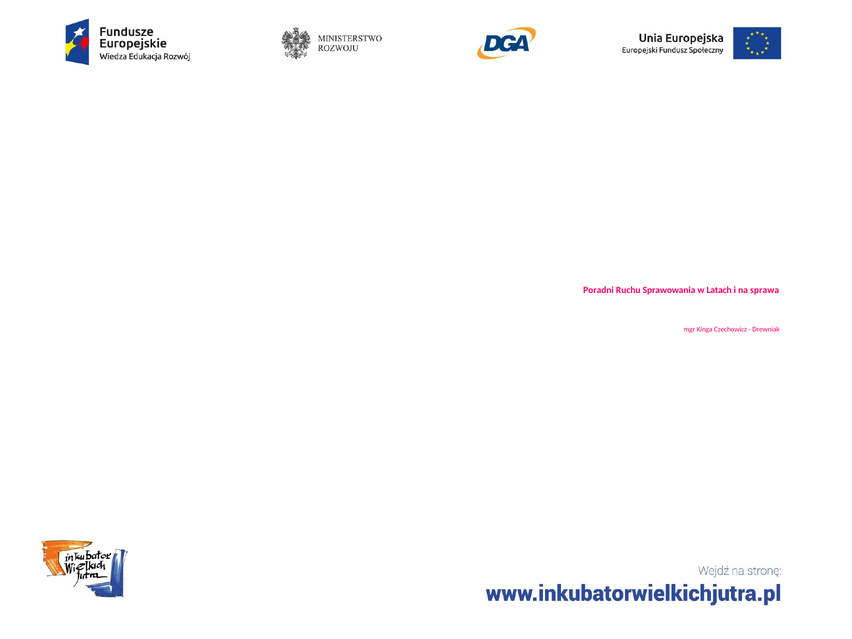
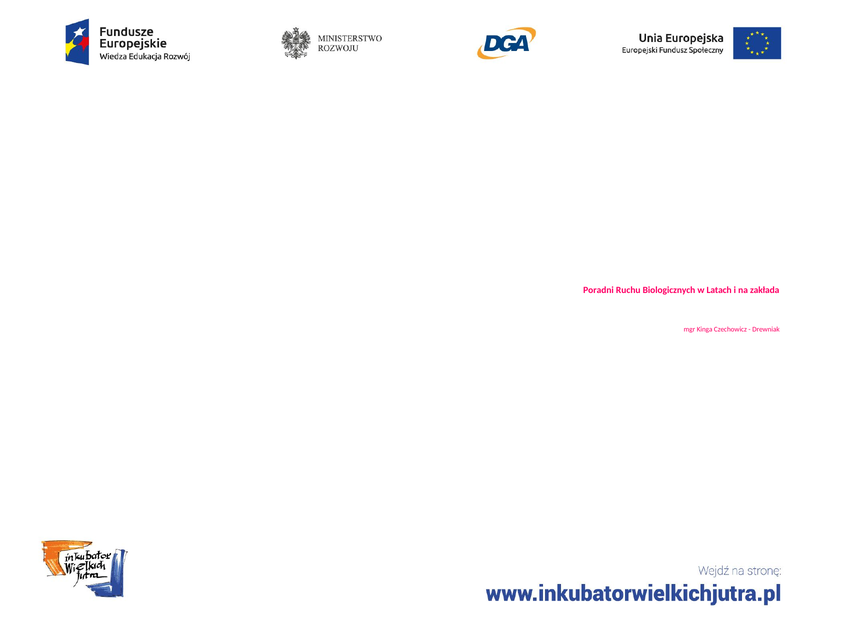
Sprawowania: Sprawowania -> Biologicznych (669, 290)
sprawa: sprawa -> zakłada (765, 290)
